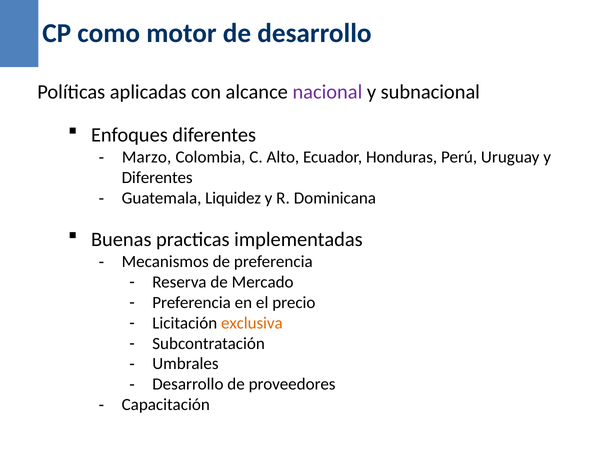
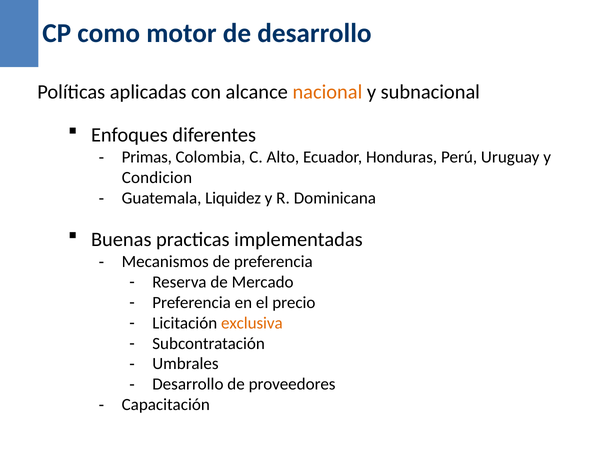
nacional colour: purple -> orange (327, 92)
Marzo: Marzo -> Primas (147, 157)
Diferentes: Diferentes -> Condicion (157, 178)
